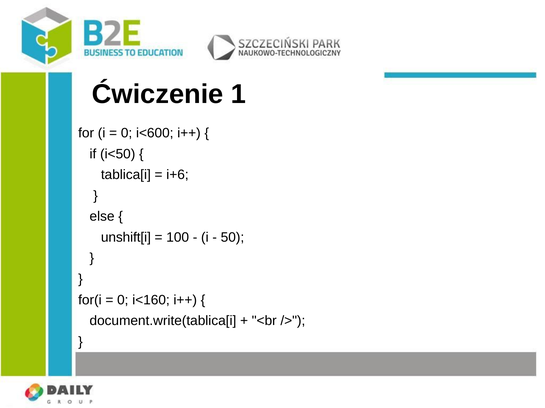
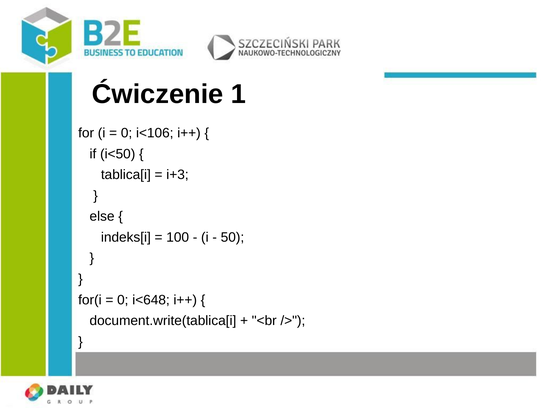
i<600: i<600 -> i<106 (155, 133)
i+6: i+6 -> i+3 (177, 175)
unshift[i: unshift[i -> indeks[i (126, 238)
i<160: i<160 -> i<648 (151, 300)
